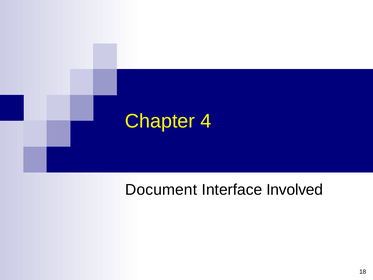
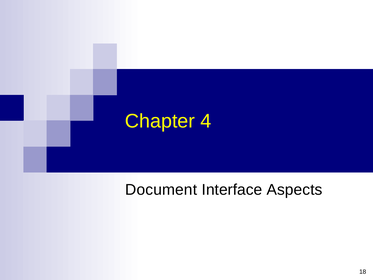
Involved: Involved -> Aspects (295, 189)
